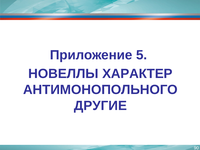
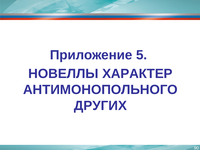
ДРУГИЕ: ДРУГИЕ -> ДРУГИХ (100, 106)
